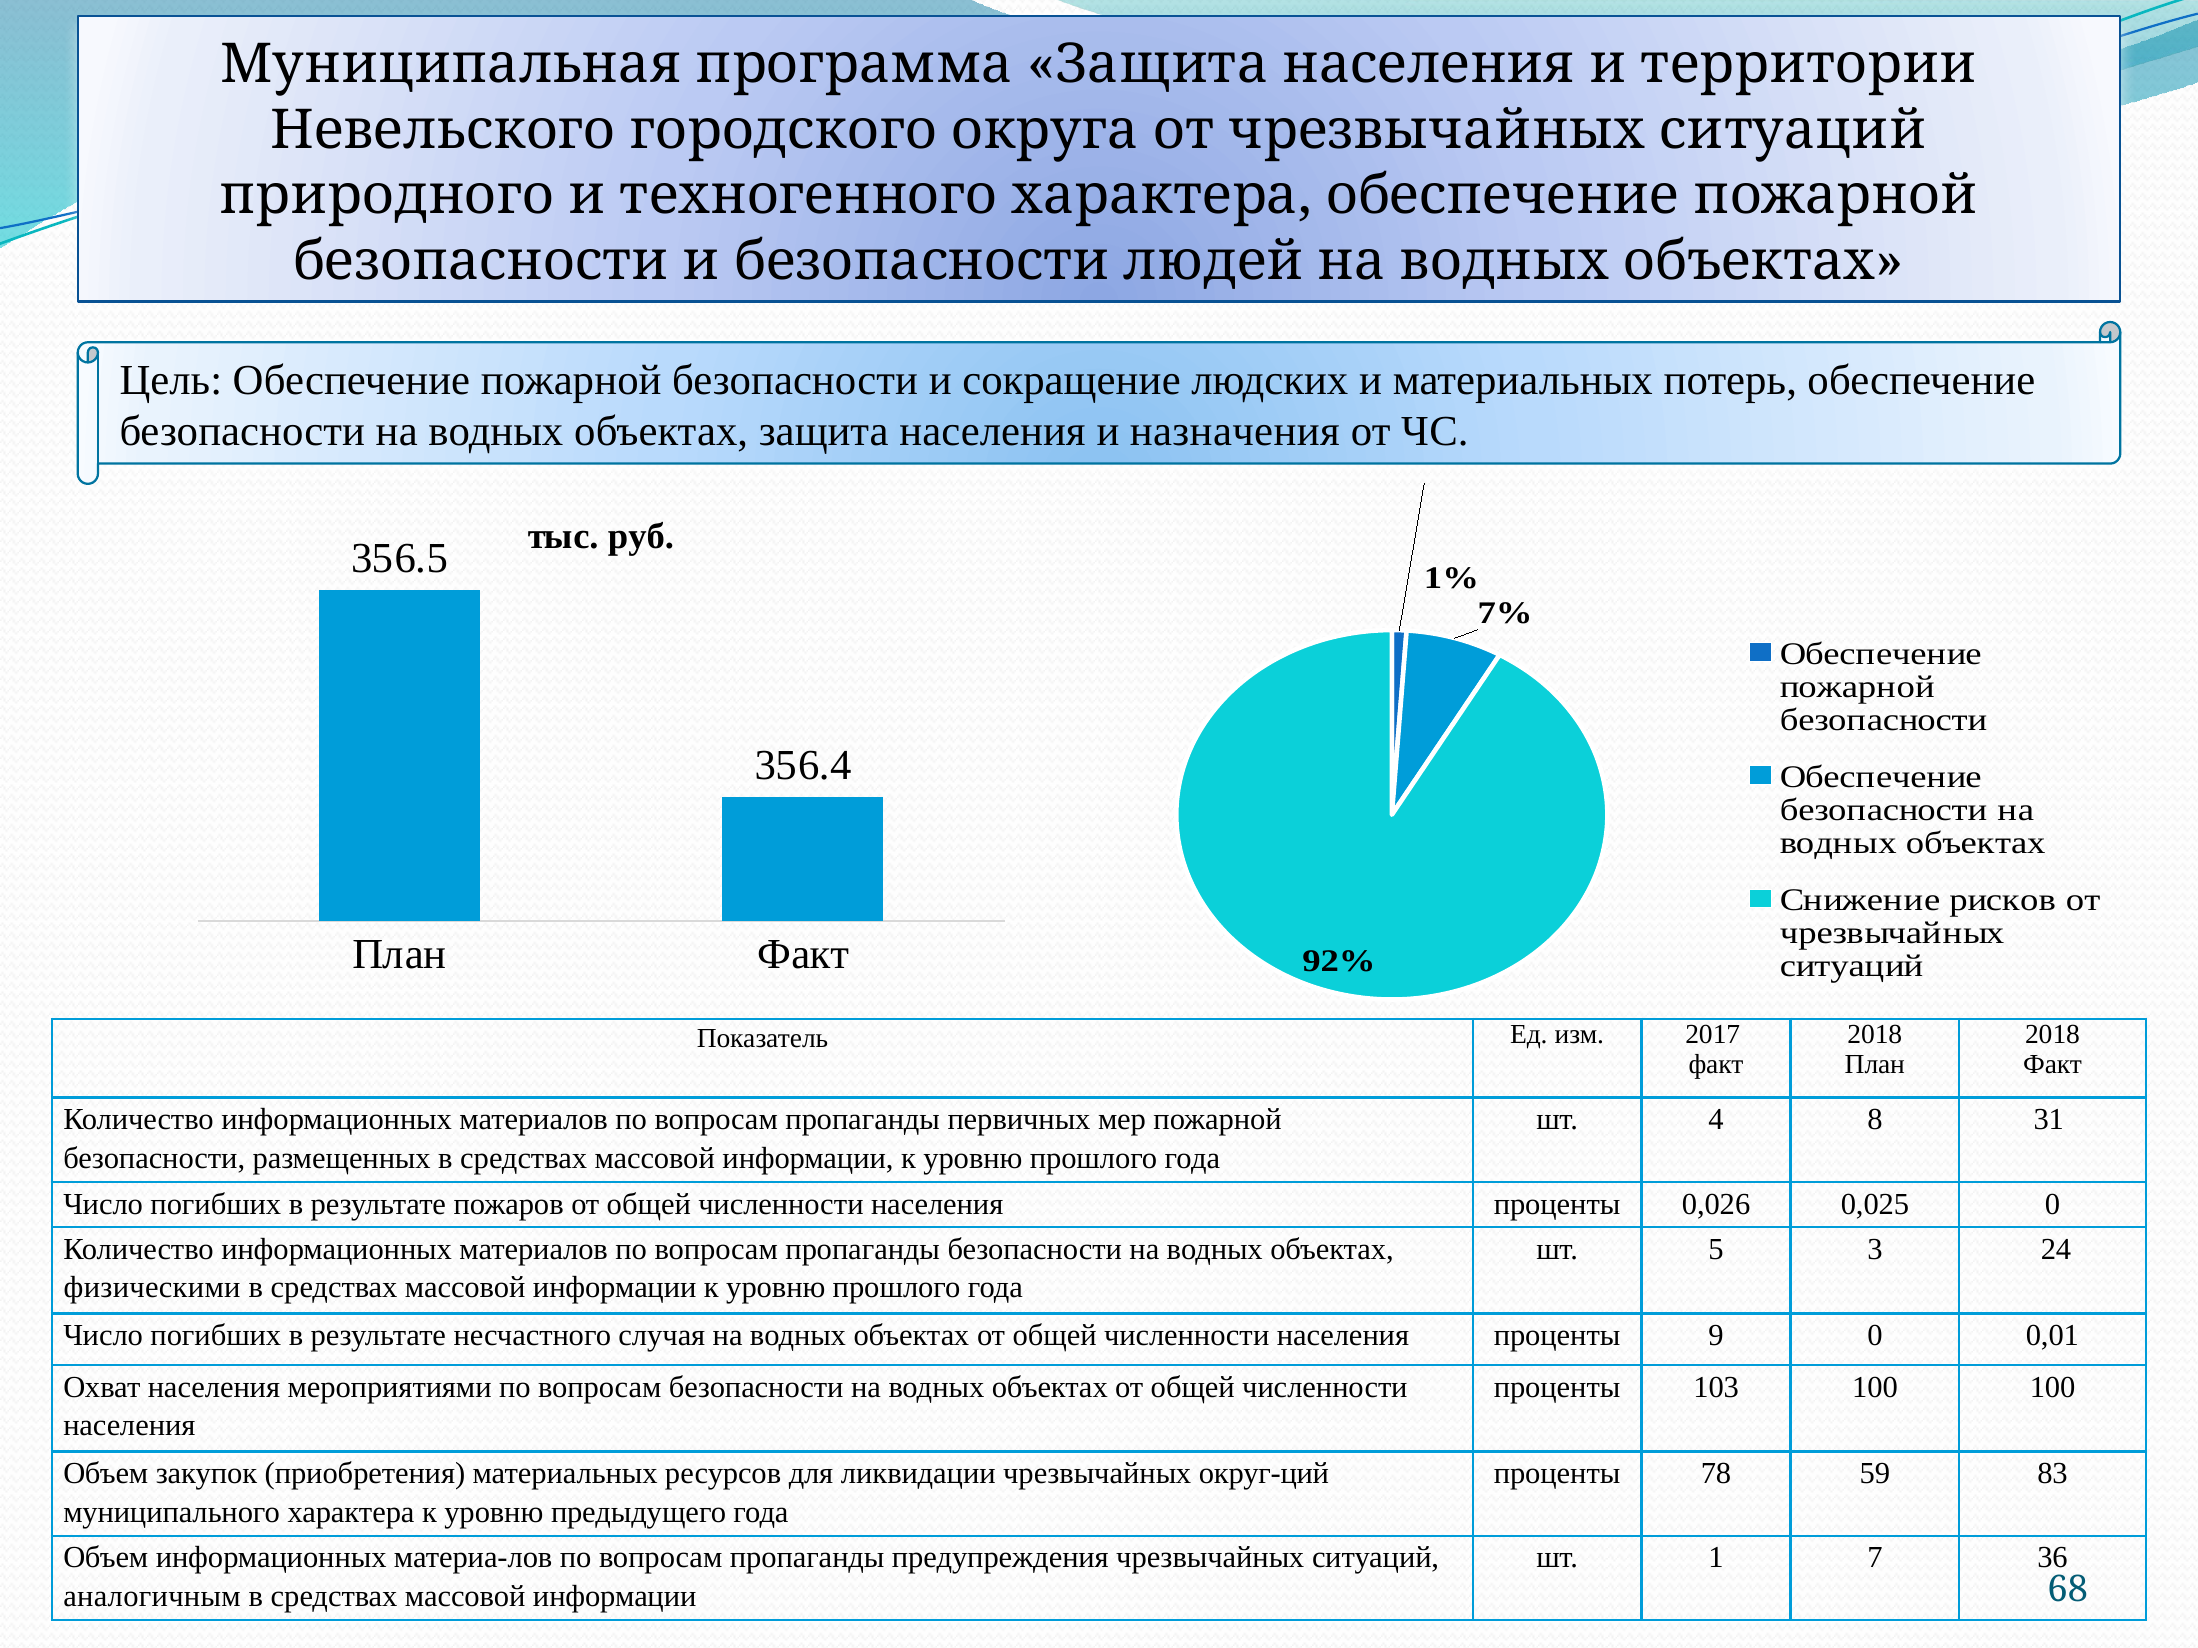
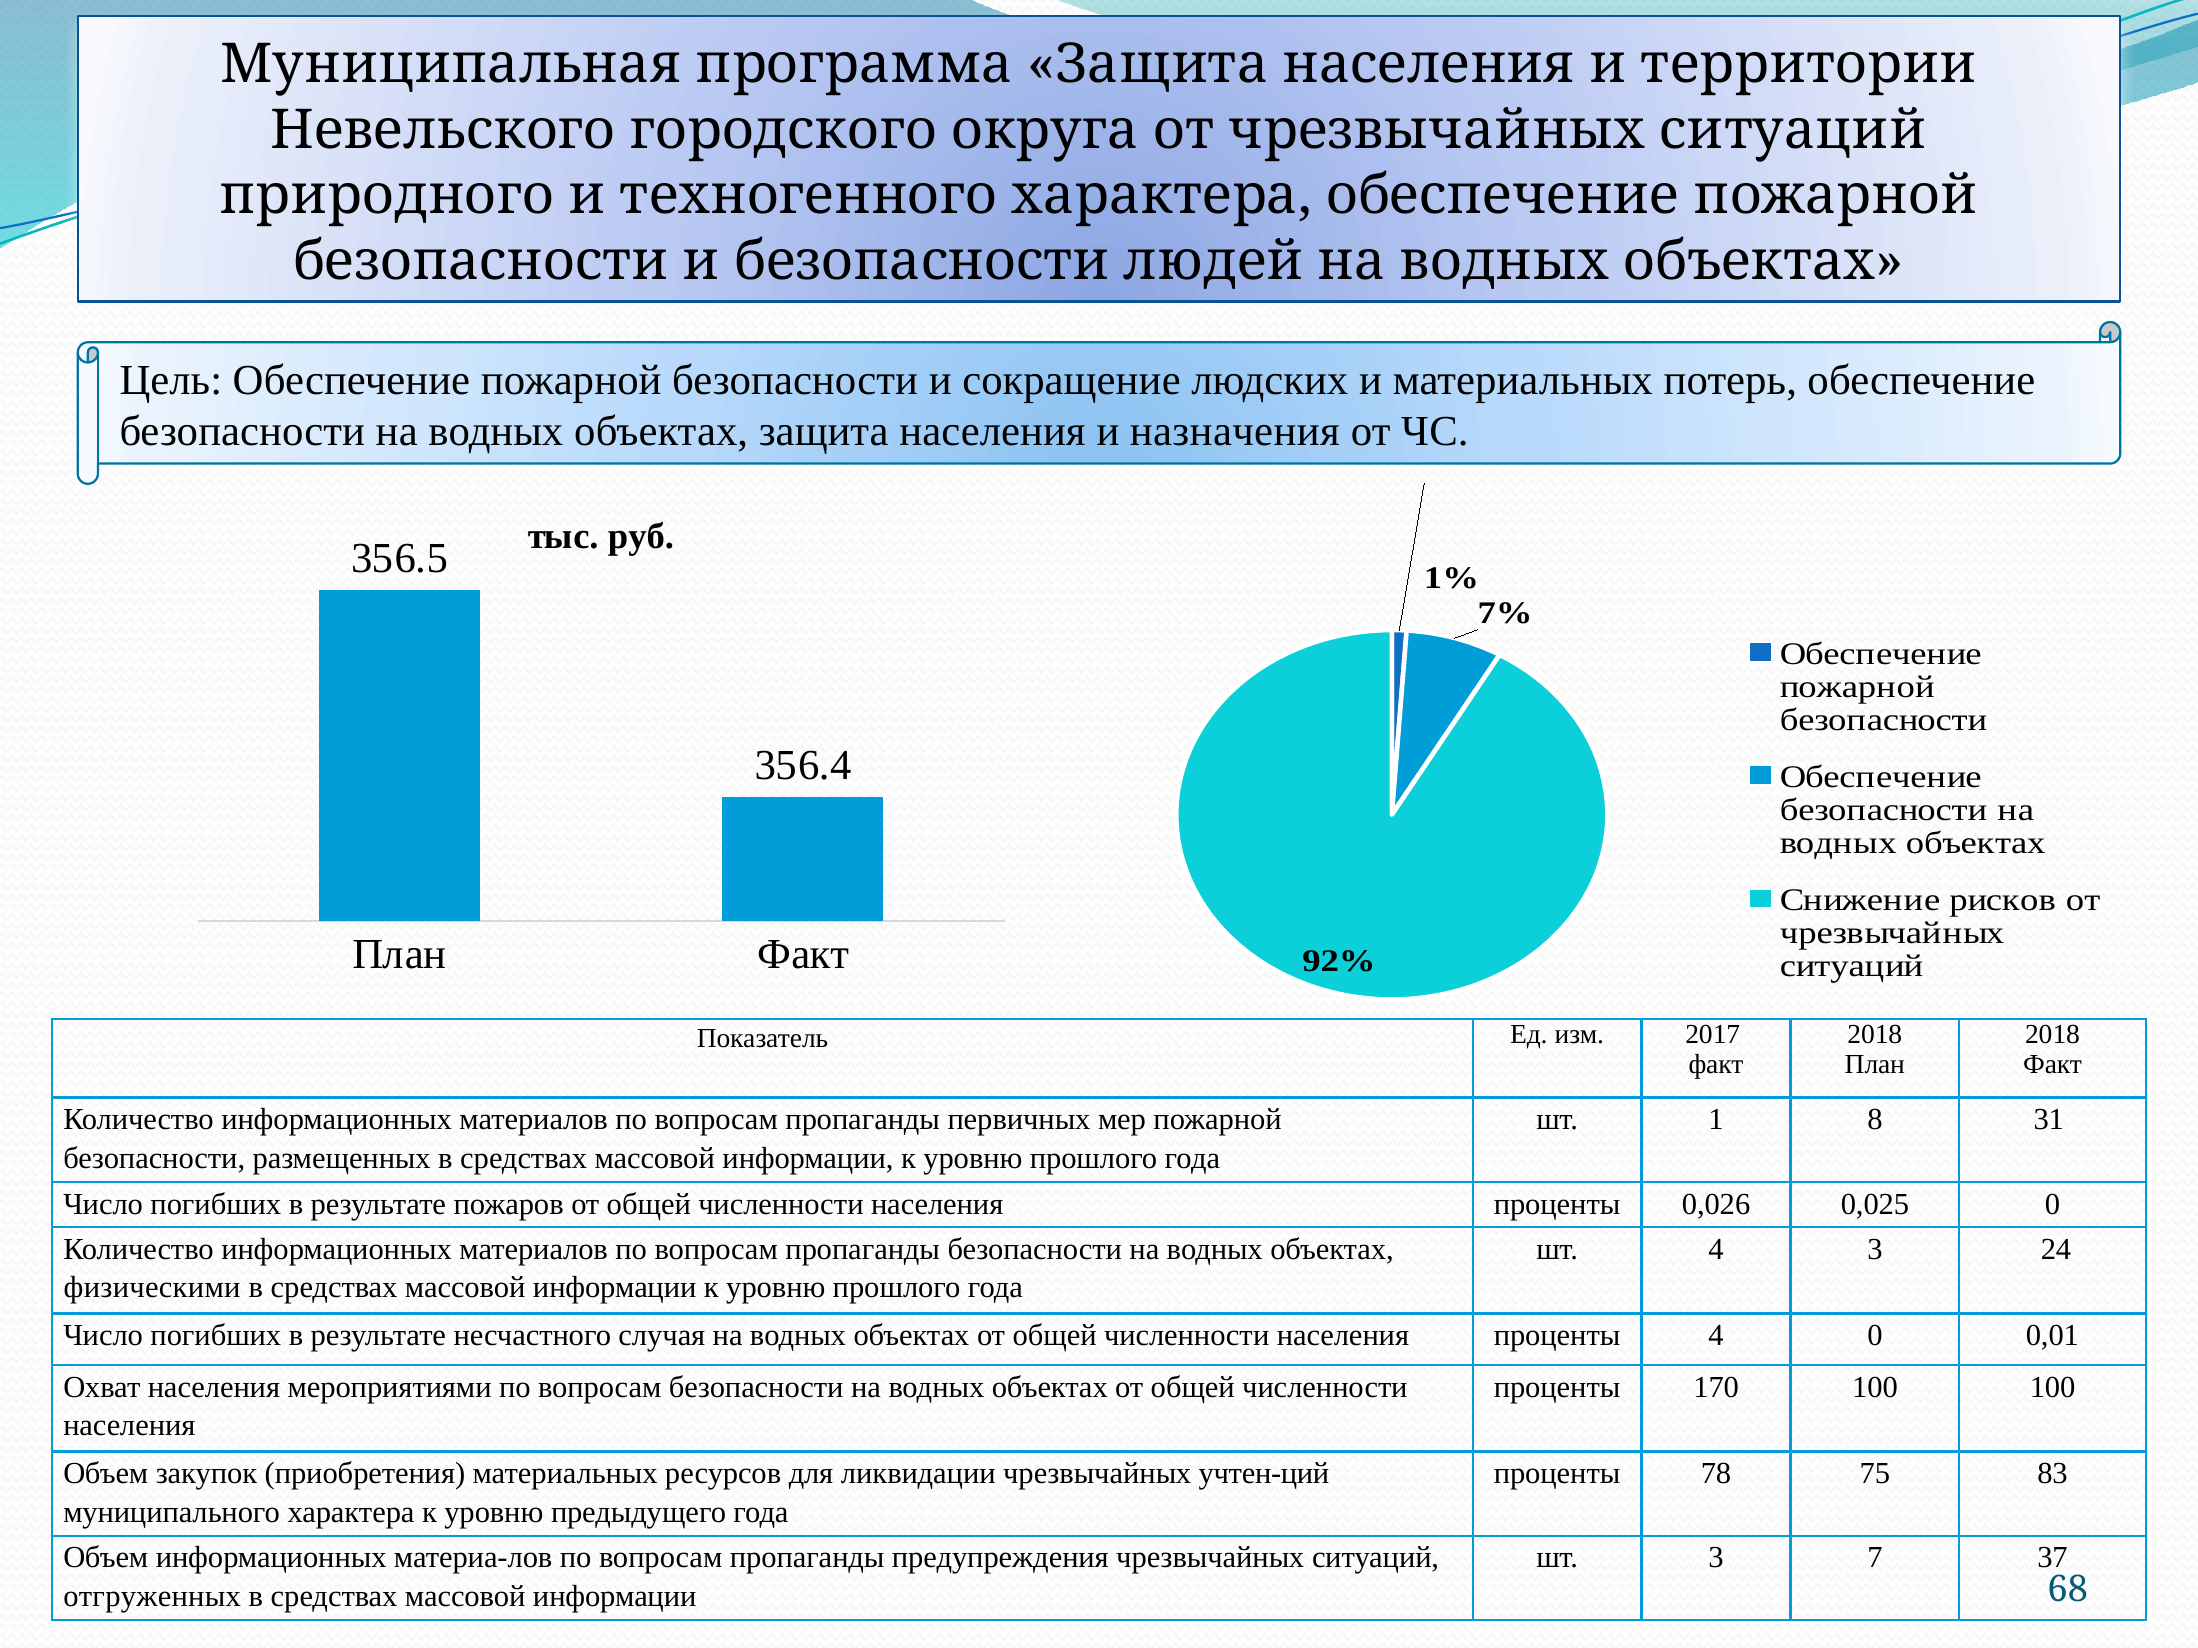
4: 4 -> 1 (1716, 1120)
шт 5: 5 -> 4 (1716, 1249)
проценты 9: 9 -> 4 (1716, 1336)
103: 103 -> 170 (1716, 1387)
округ-ций: округ-ций -> учтен-ций (1264, 1474)
59: 59 -> 75 (1875, 1474)
шт 1: 1 -> 3 (1716, 1558)
36: 36 -> 37 (2053, 1558)
аналогичным: аналогичным -> отгруженных (152, 1597)
